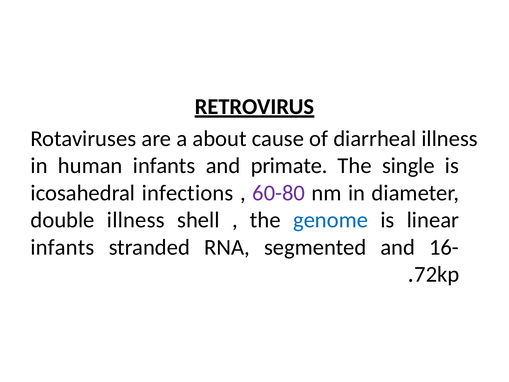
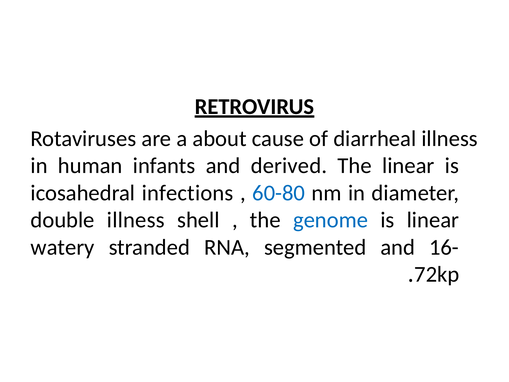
primate: primate -> derived (289, 166)
The single: single -> linear (408, 166)
60-80 colour: purple -> blue (279, 193)
infants: infants -> watery (63, 247)
